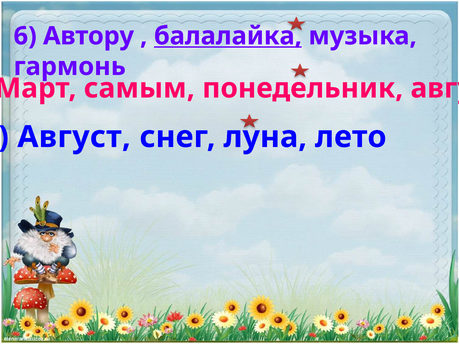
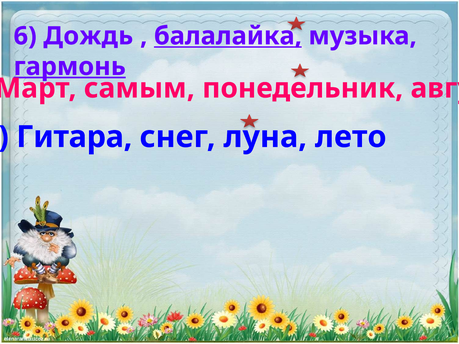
Автору: Автору -> Дождь (88, 36)
гармонь underline: none -> present (70, 67)
Август: Август -> Гитара (74, 137)
